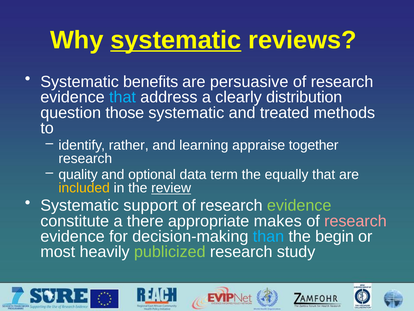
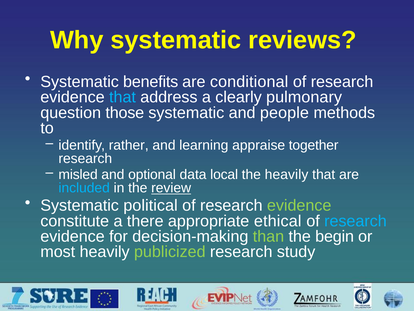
systematic underline: present -> none (176, 40)
persuasive: persuasive -> conditional (249, 82)
distribution: distribution -> pulmonary (304, 97)
treated: treated -> people (284, 113)
quality: quality -> misled (78, 174)
term: term -> local (224, 174)
the equally: equally -> heavily (287, 174)
included colour: yellow -> light blue (84, 188)
support: support -> political (151, 205)
makes: makes -> ethical (278, 221)
research colour: pink -> light blue (355, 221)
than colour: light blue -> light green (268, 236)
